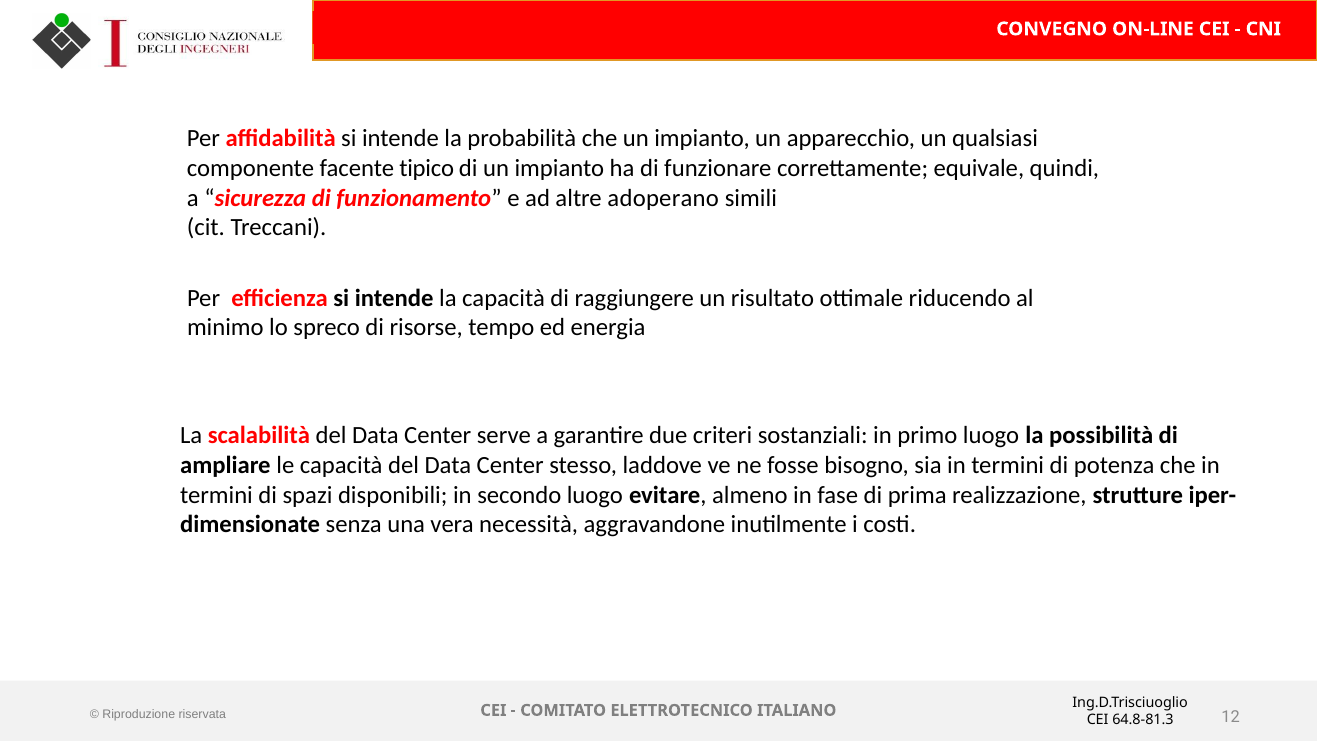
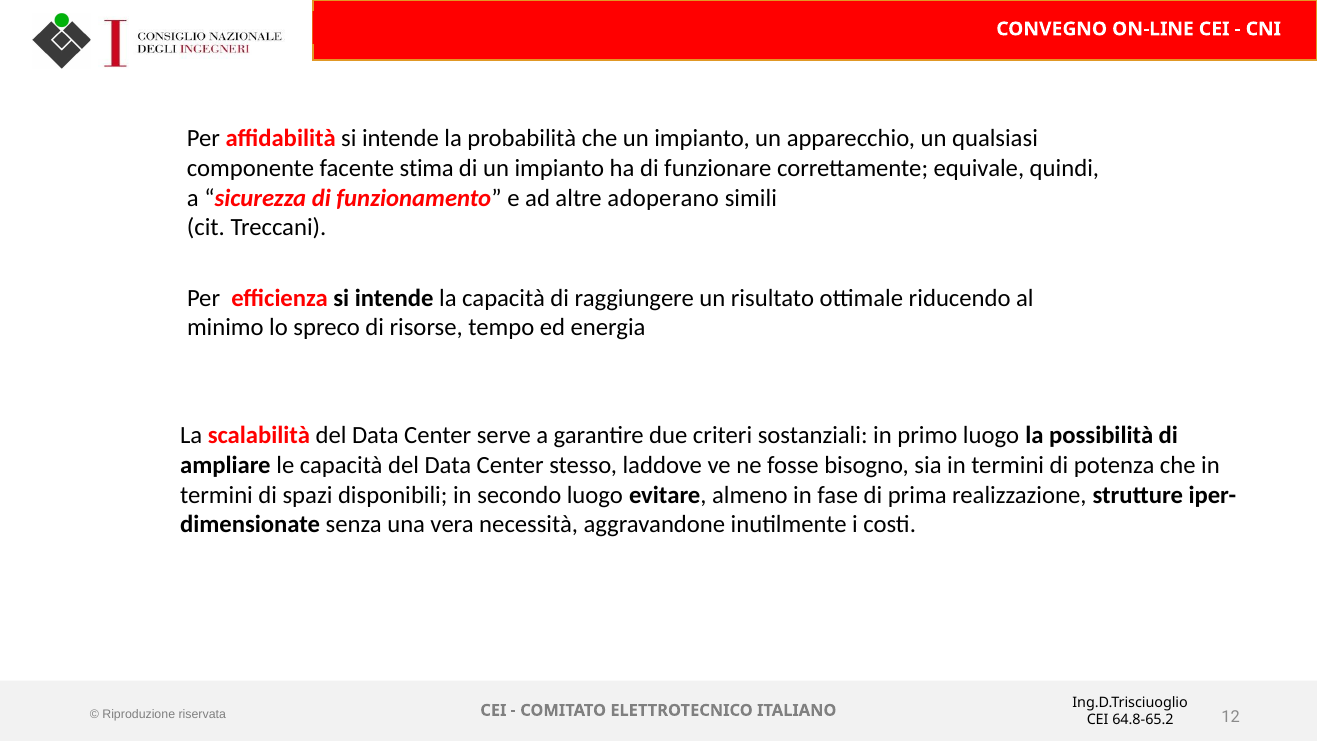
tipico: tipico -> stima (427, 168)
64.8-81.3: 64.8-81.3 -> 64.8-65.2 (1143, 720)
